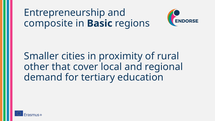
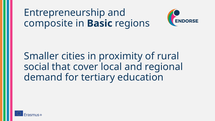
other: other -> social (37, 67)
